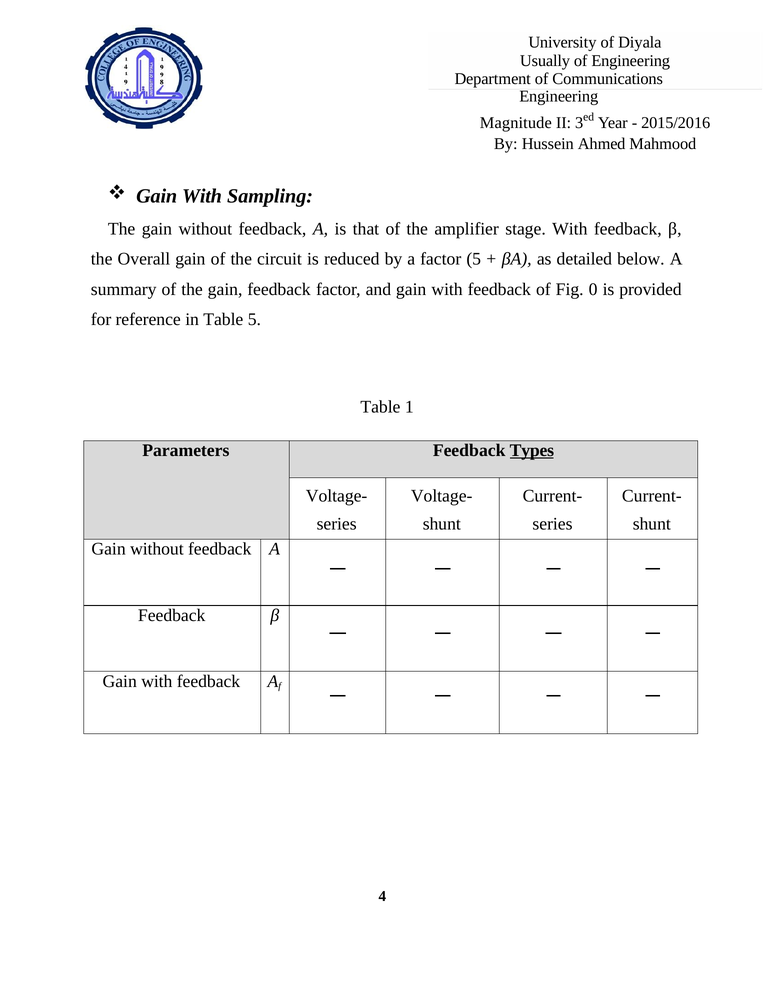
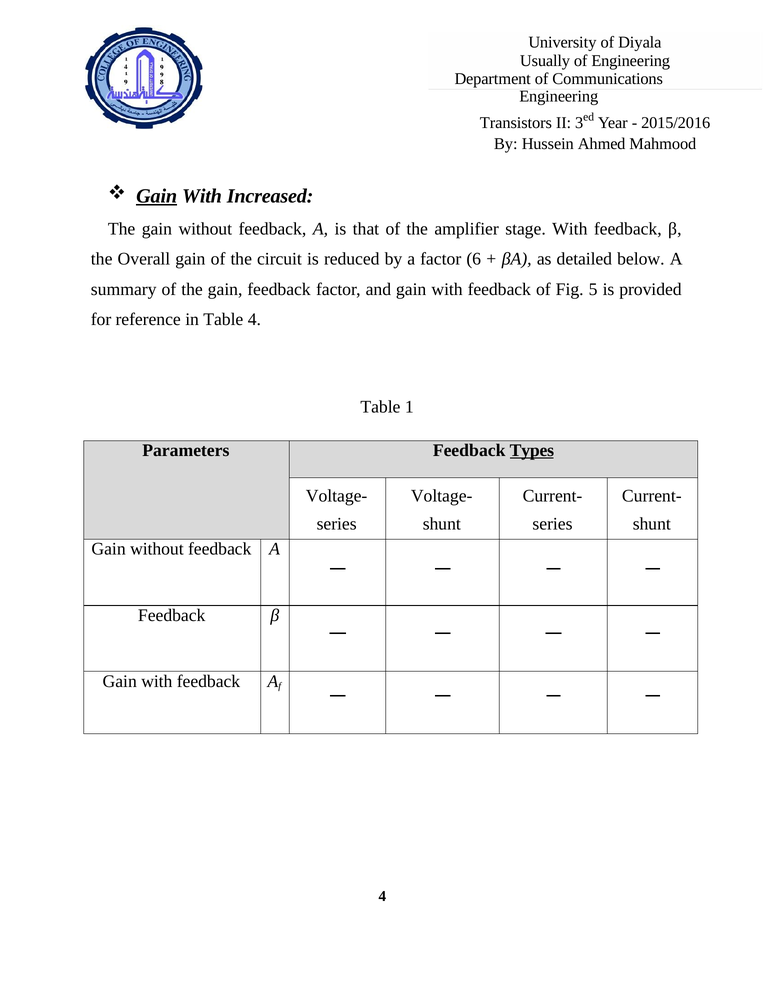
Magnitude: Magnitude -> Transistors (516, 123)
Gain underline: none -> present (157, 196)
Sampling: Sampling -> Increased (270, 196)
factor 5: 5 -> 6 (474, 259)
0: 0 -> 5 (593, 289)
Table 5: 5 -> 4 (254, 320)
